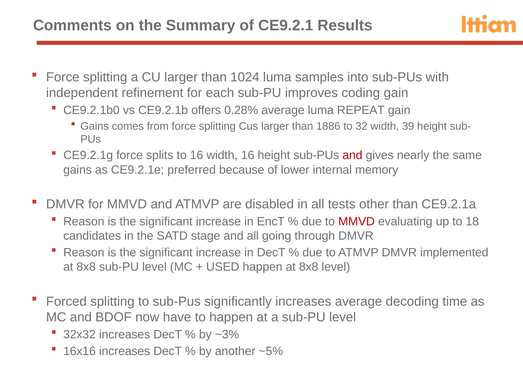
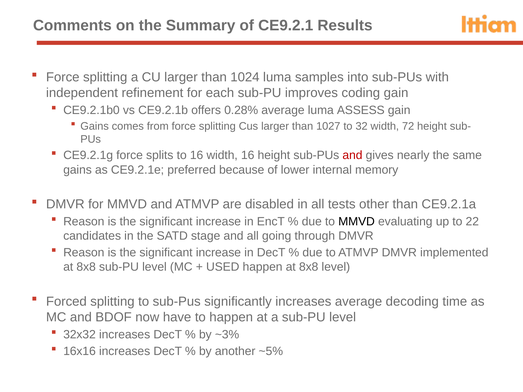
REPEAT: REPEAT -> ASSESS (361, 110)
1886: 1886 -> 1027 (328, 126)
39: 39 -> 72 (408, 126)
MMVD colour: red -> black (357, 222)
18: 18 -> 22 (472, 222)
